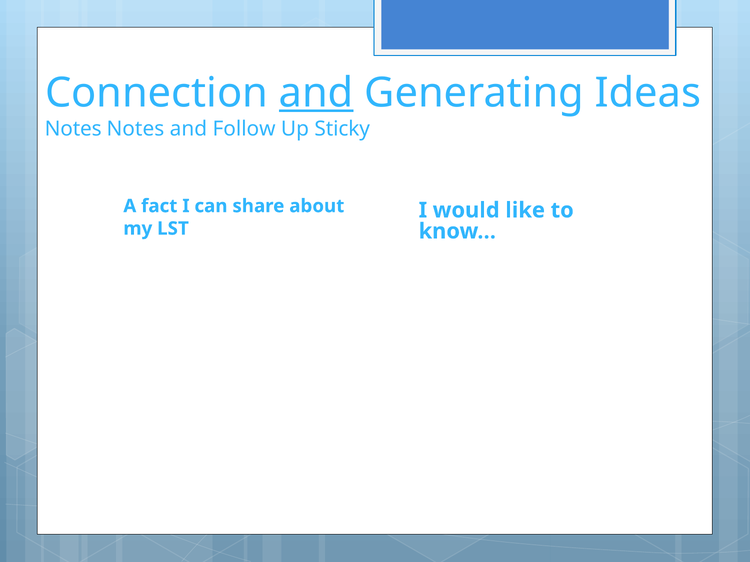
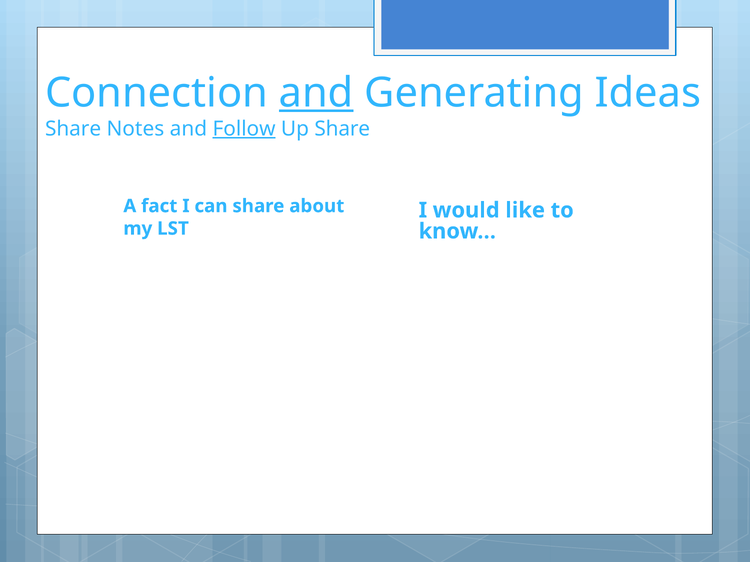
Notes: Notes -> Share (73, 129)
Follow underline: none -> present (244, 129)
Up Sticky: Sticky -> Share (342, 129)
